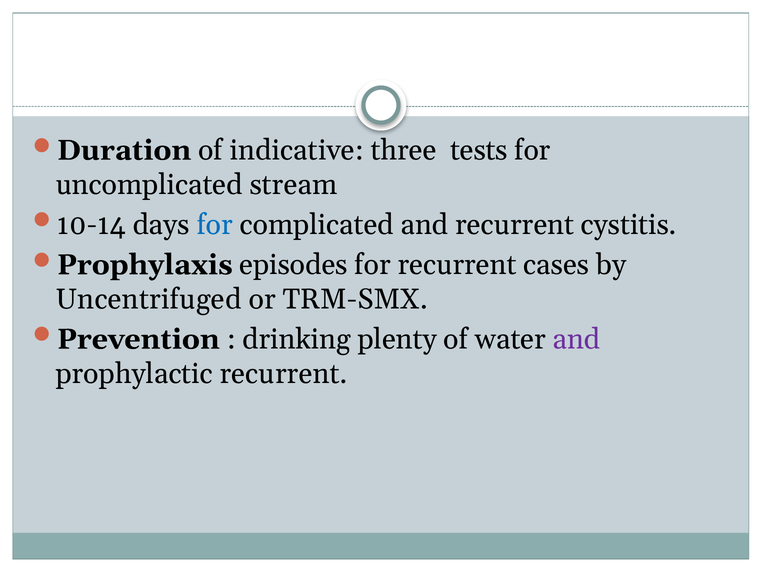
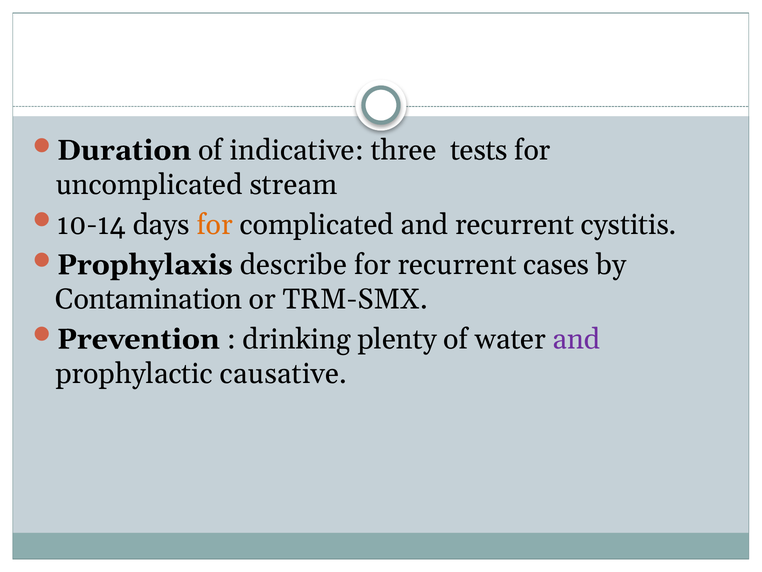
for colour: blue -> orange (215, 225)
episodes: episodes -> describe (293, 265)
Uncentrifuged: Uncentrifuged -> Contamination (149, 299)
prophylactic recurrent: recurrent -> causative (283, 373)
